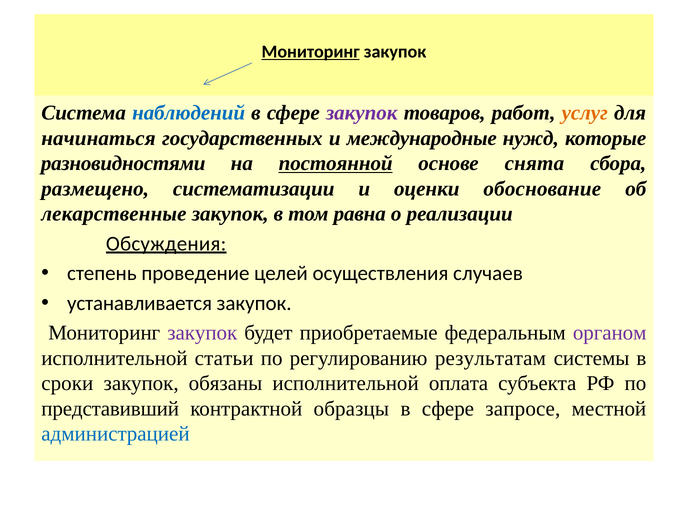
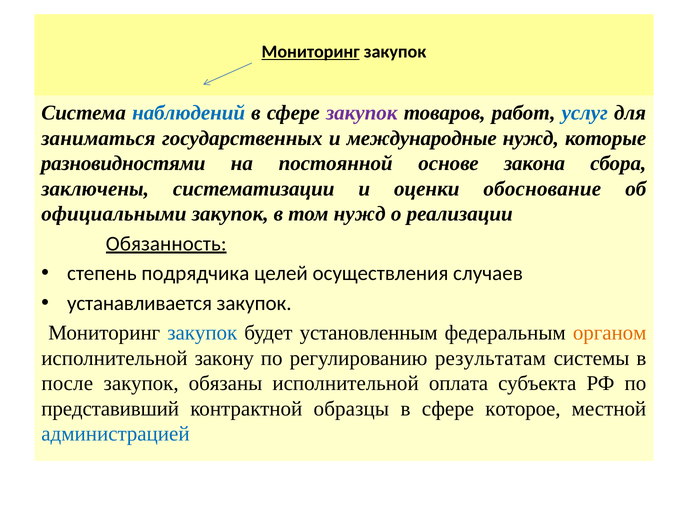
услуг colour: orange -> blue (585, 113)
начинаться: начинаться -> заниматься (98, 138)
постоянной underline: present -> none (336, 163)
снята: снята -> закона (535, 163)
размещено: размещено -> заключены (95, 189)
лекарственные: лекарственные -> официальными (114, 214)
том равна: равна -> нужд (360, 214)
Обсуждения: Обсуждения -> Обязанность (166, 244)
проведение: проведение -> подрядчика (195, 273)
закупок colour: purple -> blue (202, 333)
приобретаемые: приобретаемые -> установленным (369, 333)
органом colour: purple -> orange (610, 333)
статьи: статьи -> закону (224, 358)
сроки: сроки -> после (67, 383)
запросе: запросе -> которое (523, 409)
